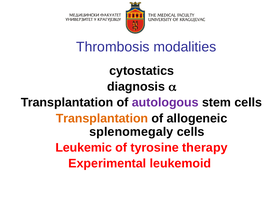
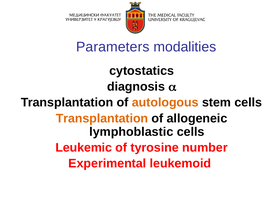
Thrombosis: Thrombosis -> Parameters (113, 47)
autologous colour: purple -> orange (165, 103)
splenomegaly: splenomegaly -> lymphoblastic (131, 132)
therapy: therapy -> number (205, 148)
